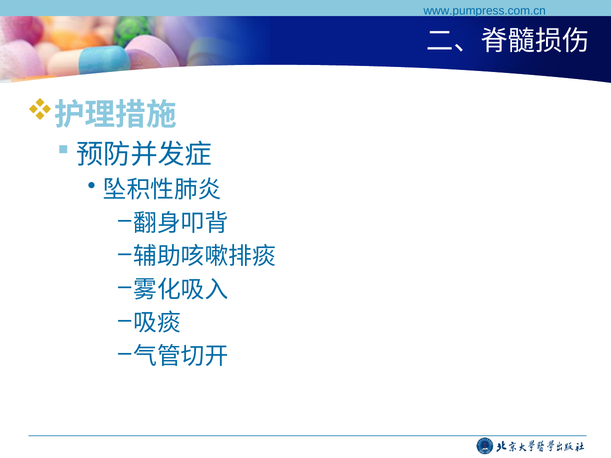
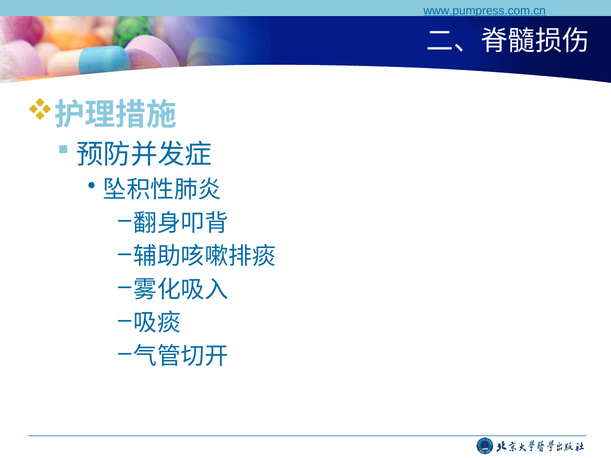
www.pumpress.com.cn underline: none -> present (485, 11)
